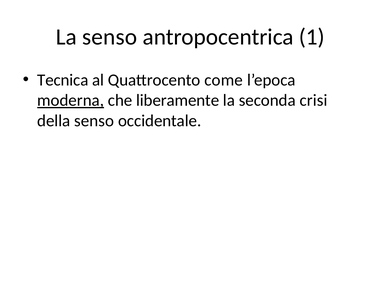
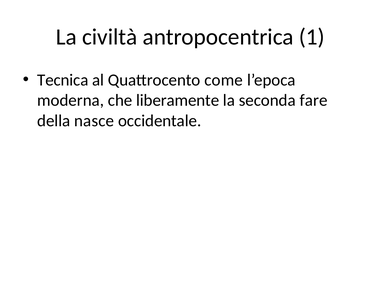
La senso: senso -> civiltà (110, 37)
moderna underline: present -> none (71, 100)
crisi: crisi -> fare (313, 100)
della senso: senso -> nasce (94, 121)
